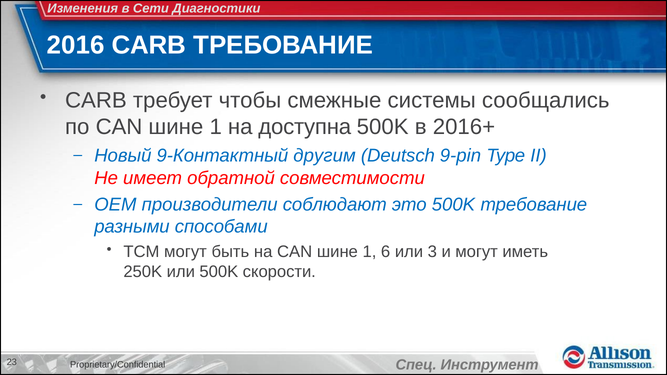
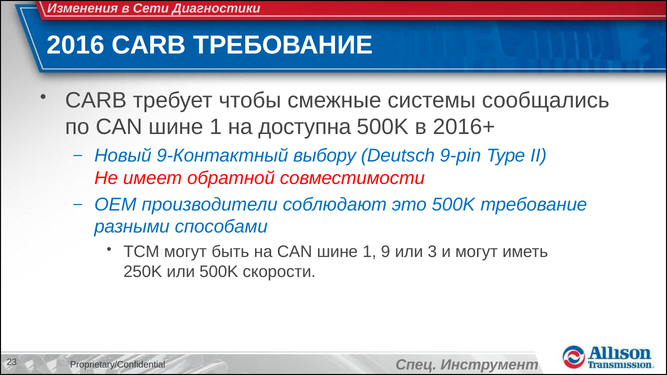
другим: другим -> выбору (325, 156)
6: 6 -> 9 (386, 252)
